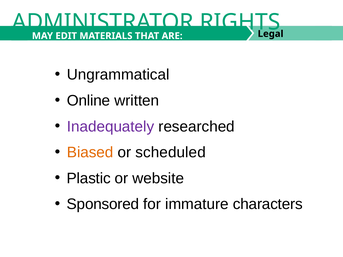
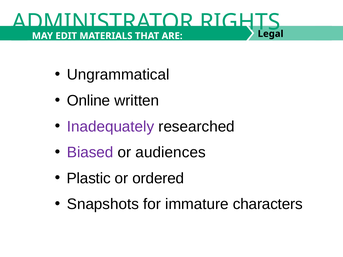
Biased colour: orange -> purple (90, 153)
scheduled: scheduled -> audiences (171, 153)
website: website -> ordered (158, 178)
Sponsored: Sponsored -> Snapshots (103, 204)
